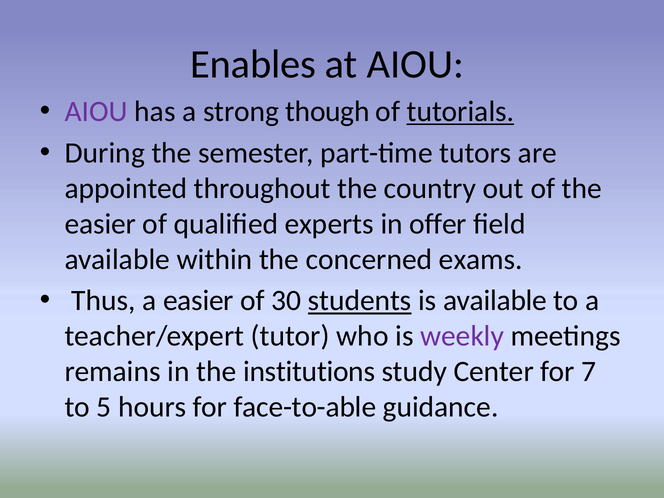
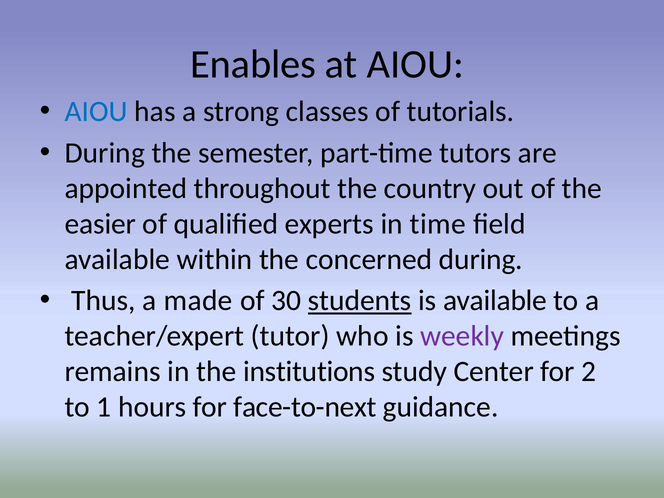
AIOU colour: purple -> blue (96, 112)
though: though -> classes (327, 112)
tutorials underline: present -> none (460, 112)
offer: offer -> time (438, 224)
concerned exams: exams -> during (481, 259)
a easier: easier -> made (198, 301)
7: 7 -> 2 (589, 372)
5: 5 -> 1 (104, 407)
face-to-able: face-to-able -> face-to-next (305, 407)
